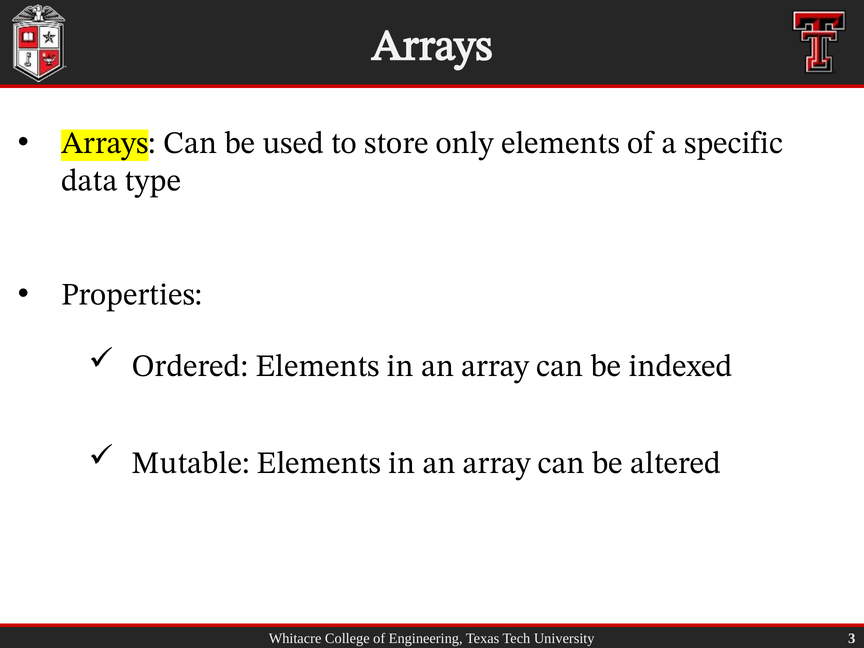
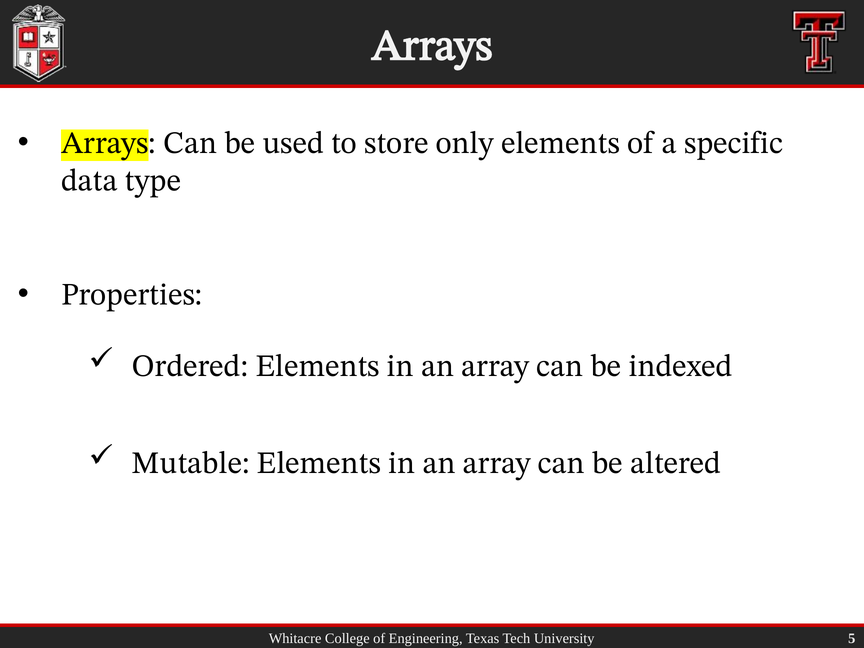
3: 3 -> 5 (852, 638)
